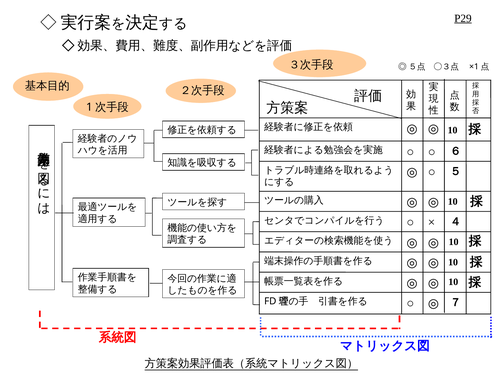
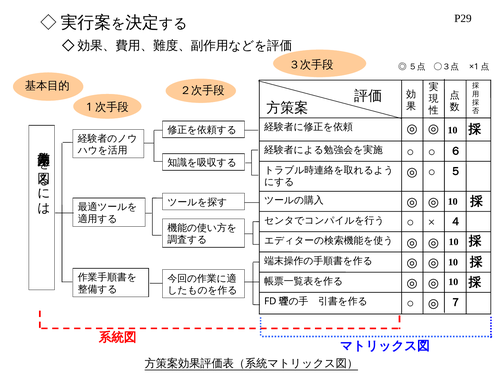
P29 underline: present -> none (463, 18)
